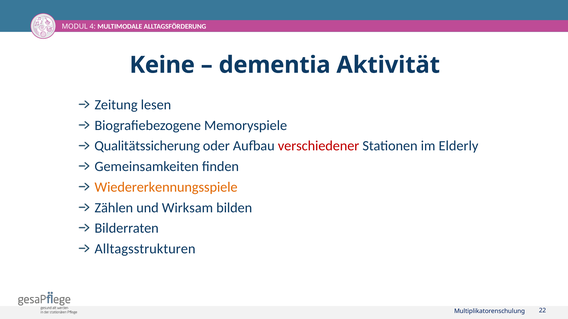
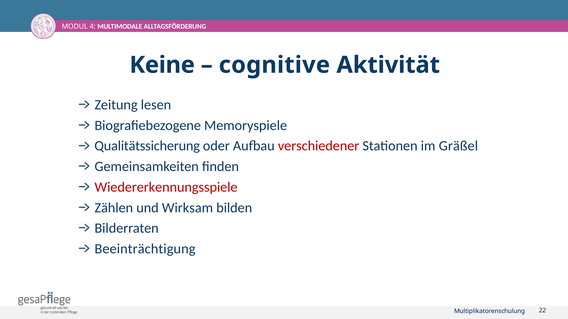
dementia: dementia -> cognitive (274, 65)
Elderly: Elderly -> Gräßel (458, 146)
Wiedererkennungsspiele colour: orange -> red (166, 187)
Alltagsstrukturen: Alltagsstrukturen -> Beeinträchtigung (145, 249)
